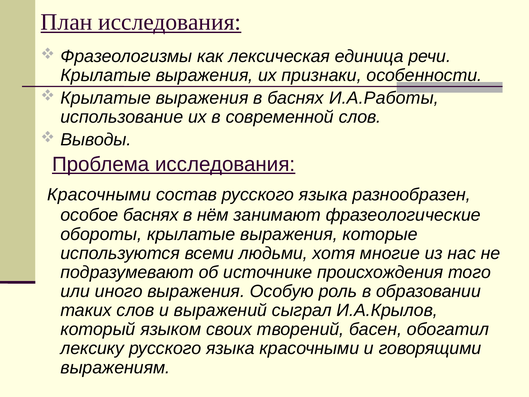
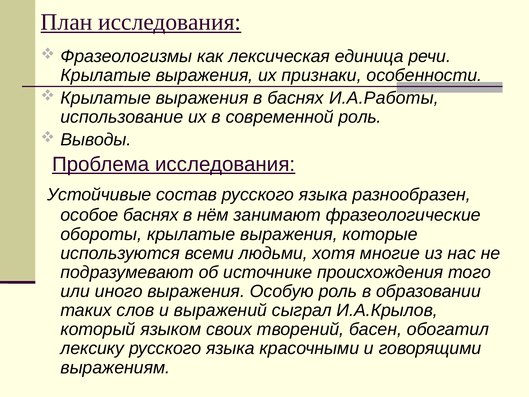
современной слов: слов -> роль (360, 117)
Красочными: Красочными -> Устойчивые (99, 195)
